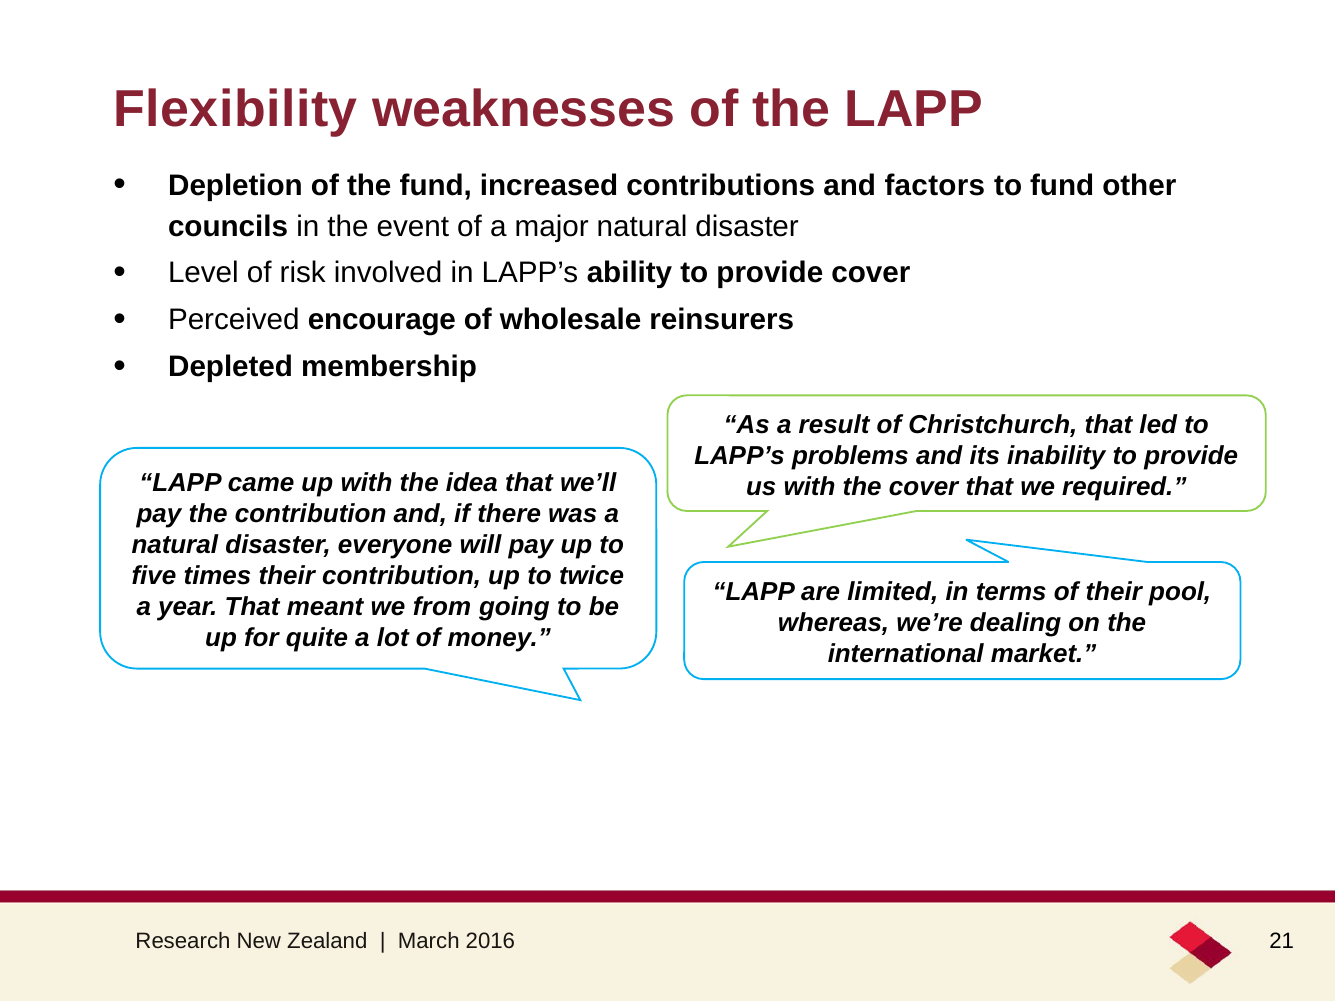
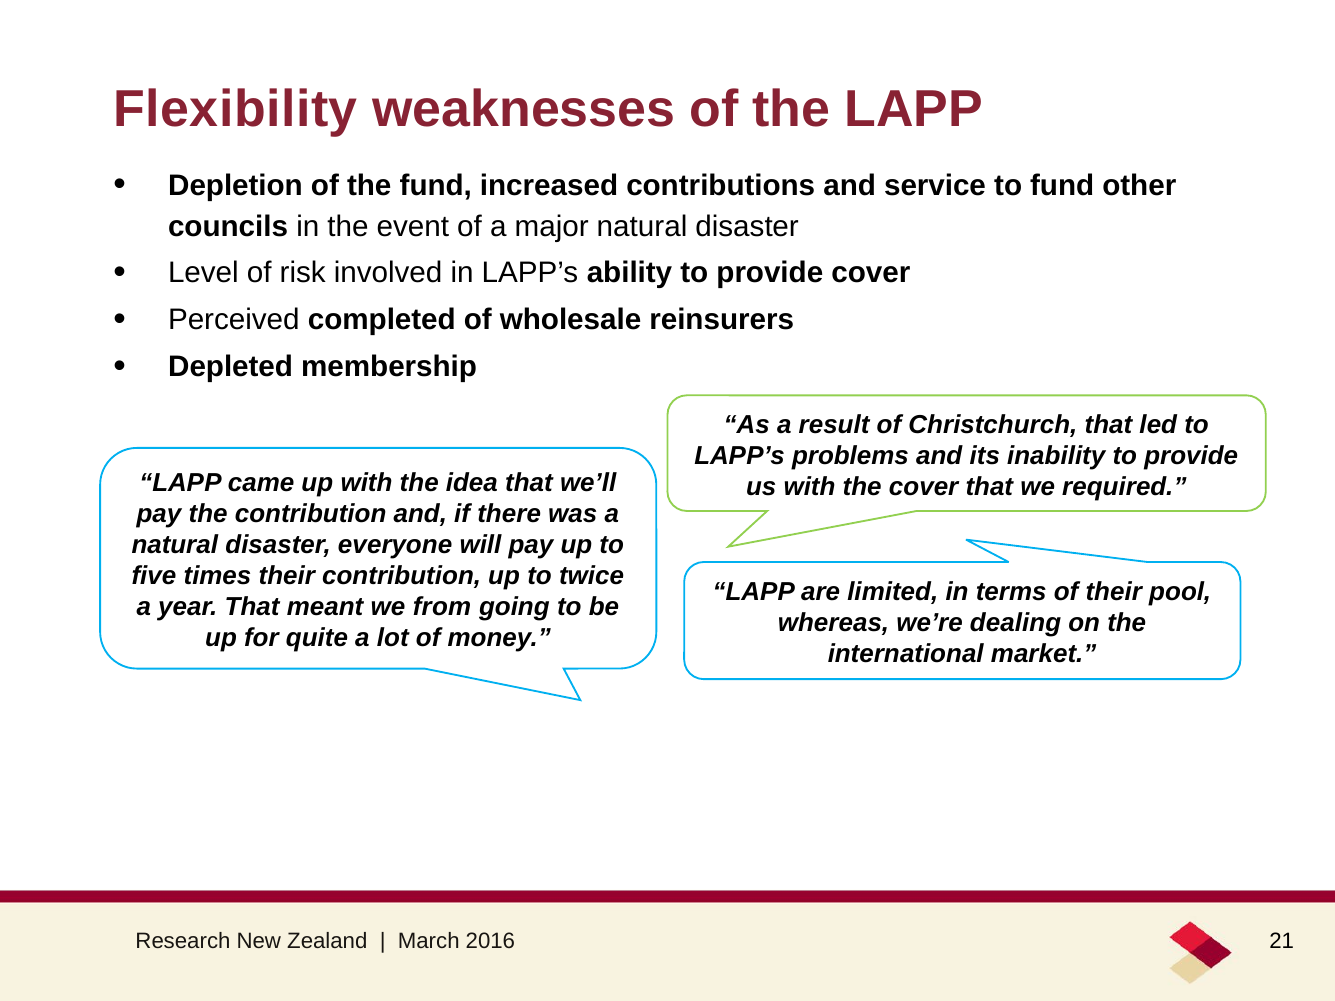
factors: factors -> service (935, 186)
encourage: encourage -> completed (382, 320)
